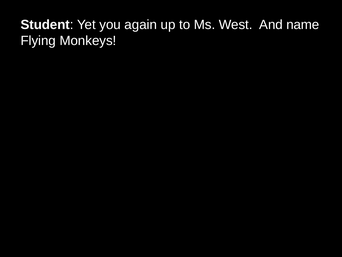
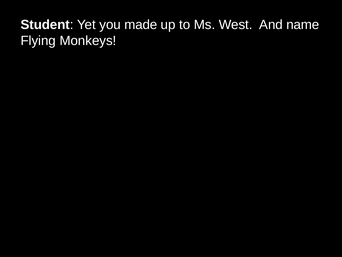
again: again -> made (141, 25)
